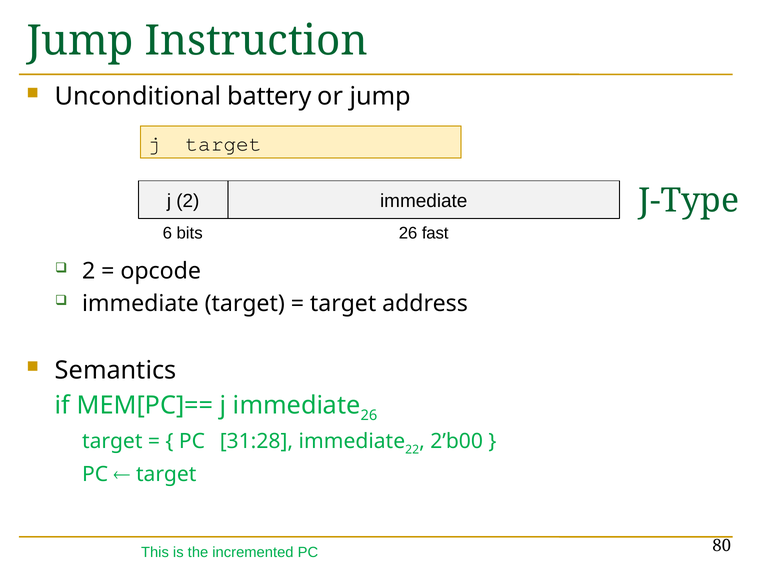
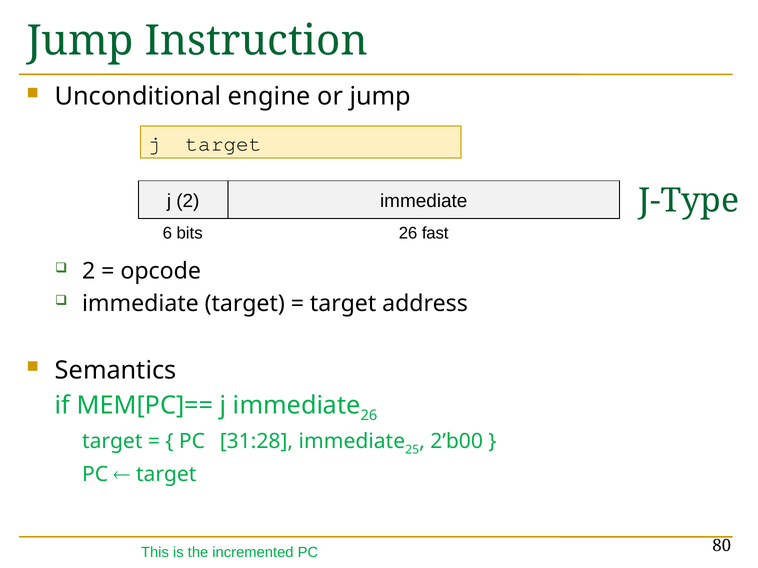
battery: battery -> engine (269, 97)
22: 22 -> 25 (412, 450)
